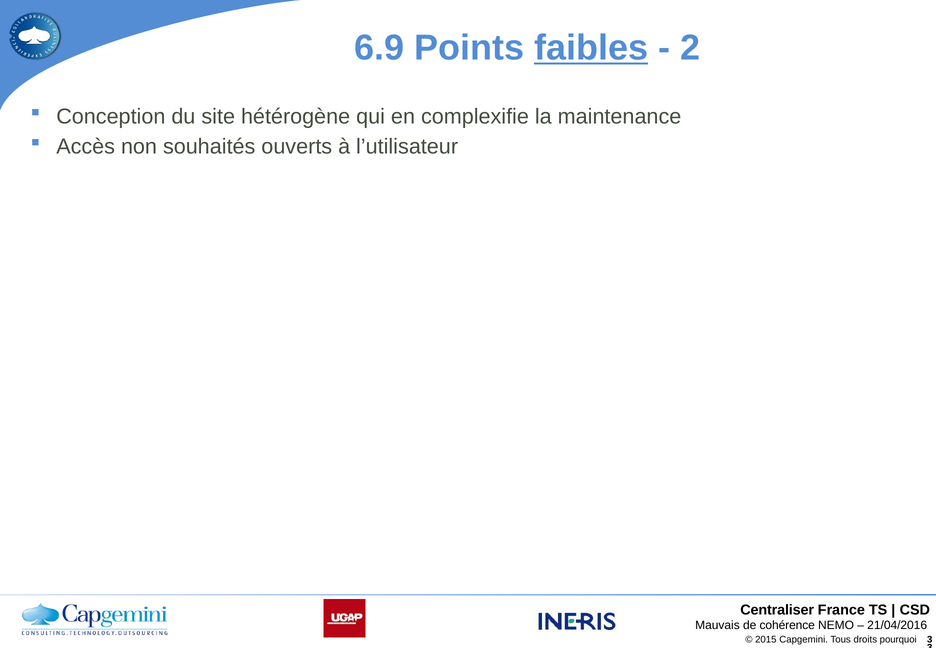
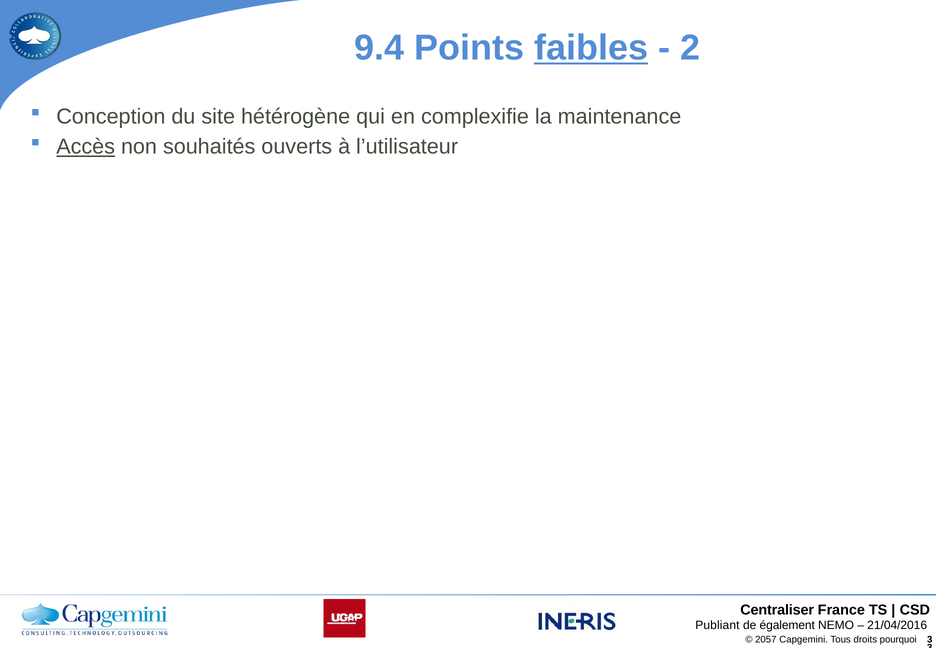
6.9: 6.9 -> 9.4 (379, 48)
Accès underline: none -> present (86, 147)
Mauvais: Mauvais -> Publiant (717, 625)
cohérence: cohérence -> également (787, 625)
2015: 2015 -> 2057 (766, 640)
